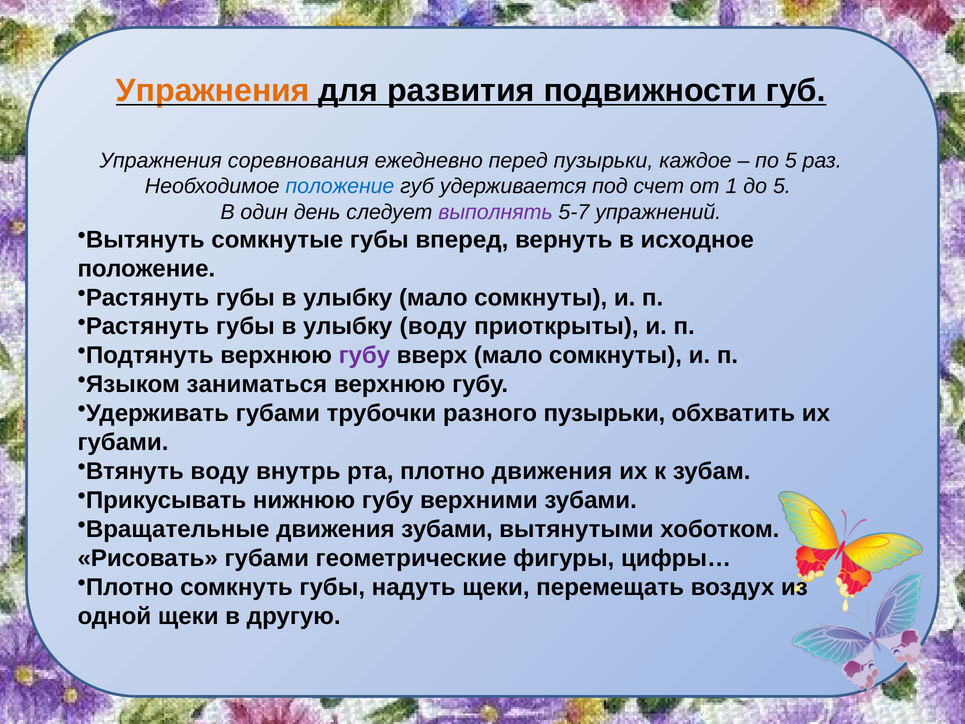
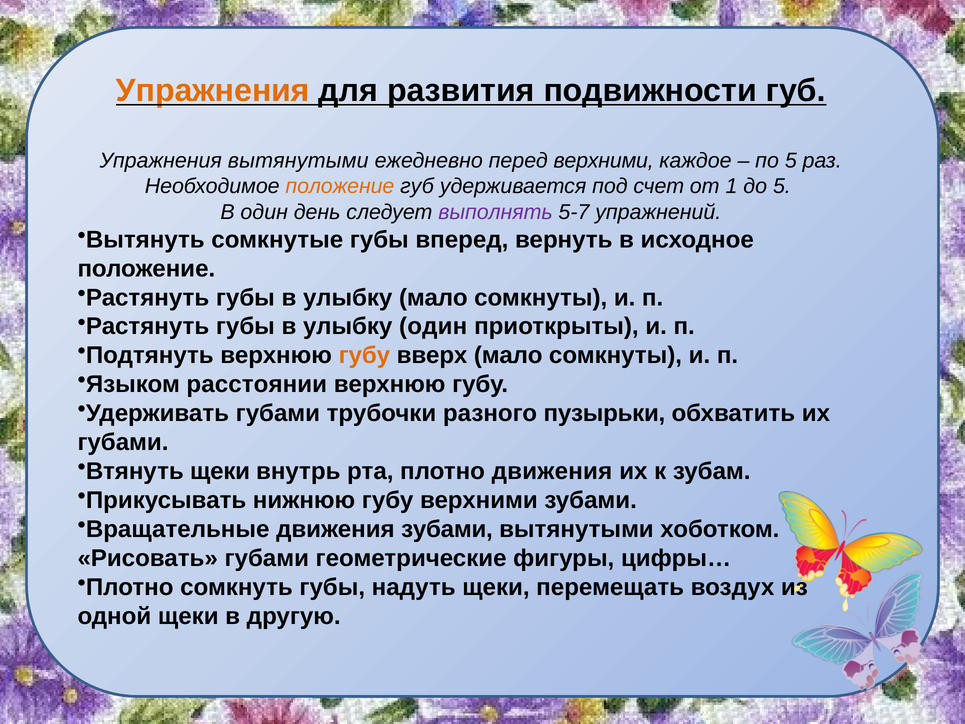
Упражнения соревнования: соревнования -> вытянутыми (298, 161)
перед пузырьки: пузырьки -> верхними (604, 161)
положение colour: blue -> orange (340, 186)
улыбку воду: воду -> один (433, 326)
губу colour: purple -> orange (364, 355)
заниматься: заниматься -> расстоянии (257, 384)
Втянуть воду: воду -> щеки (220, 471)
